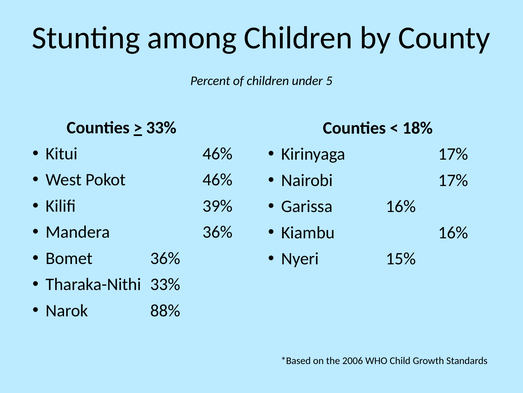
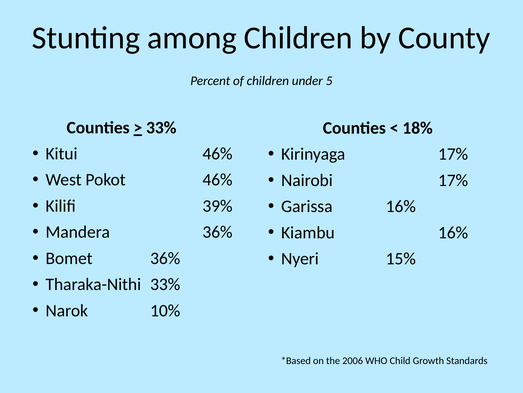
88%: 88% -> 10% (165, 310)
